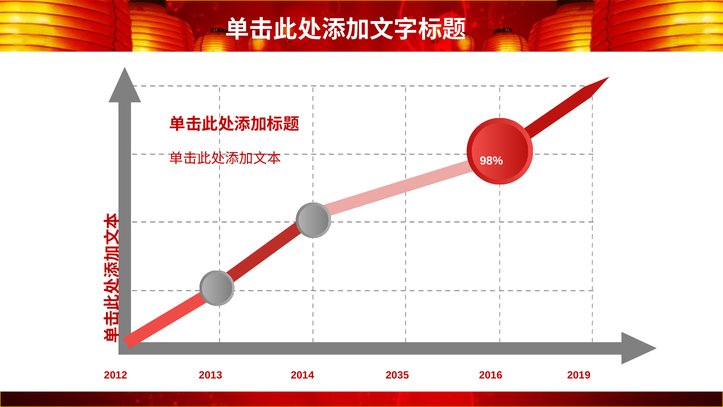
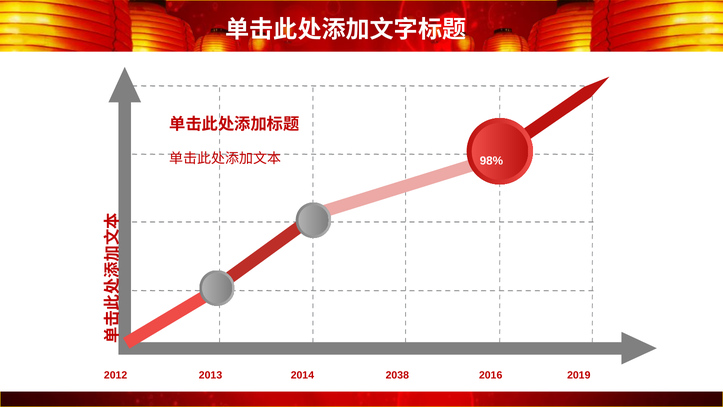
2035: 2035 -> 2038 (397, 375)
